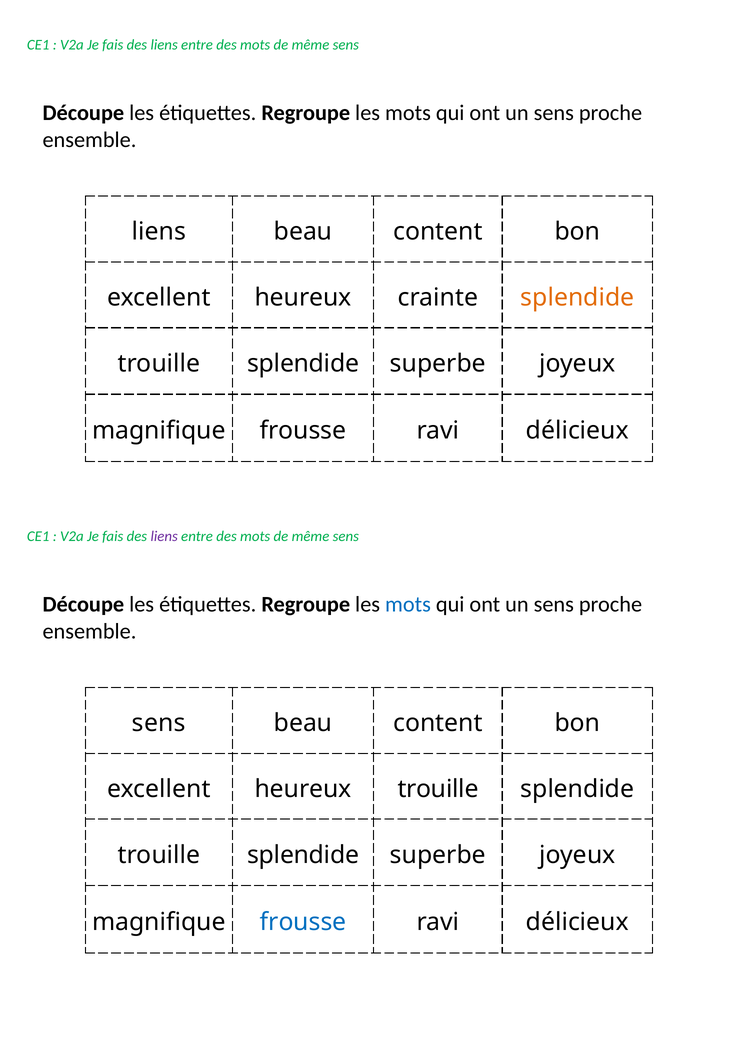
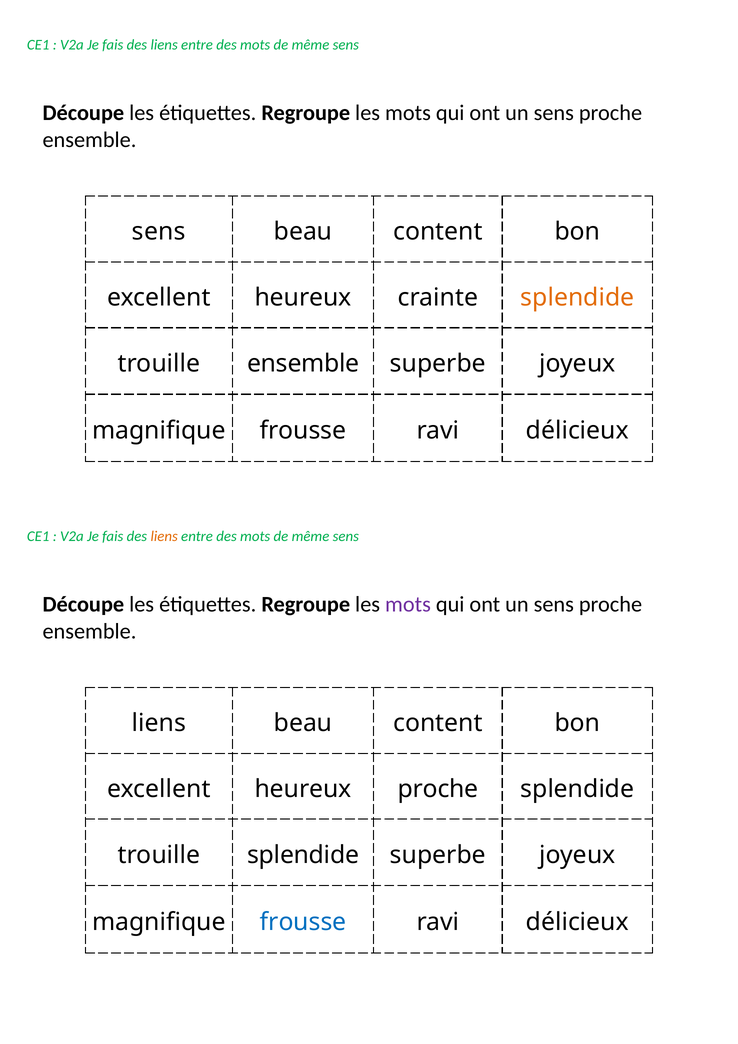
liens: liens -> sens (159, 232)
splendide: splendide -> ensemble (303, 364)
liens colour: purple -> orange (164, 536)
mots colour: blue -> purple (408, 604)
sens: sens -> liens (159, 723)
heureux trouille: trouille -> proche (438, 789)
